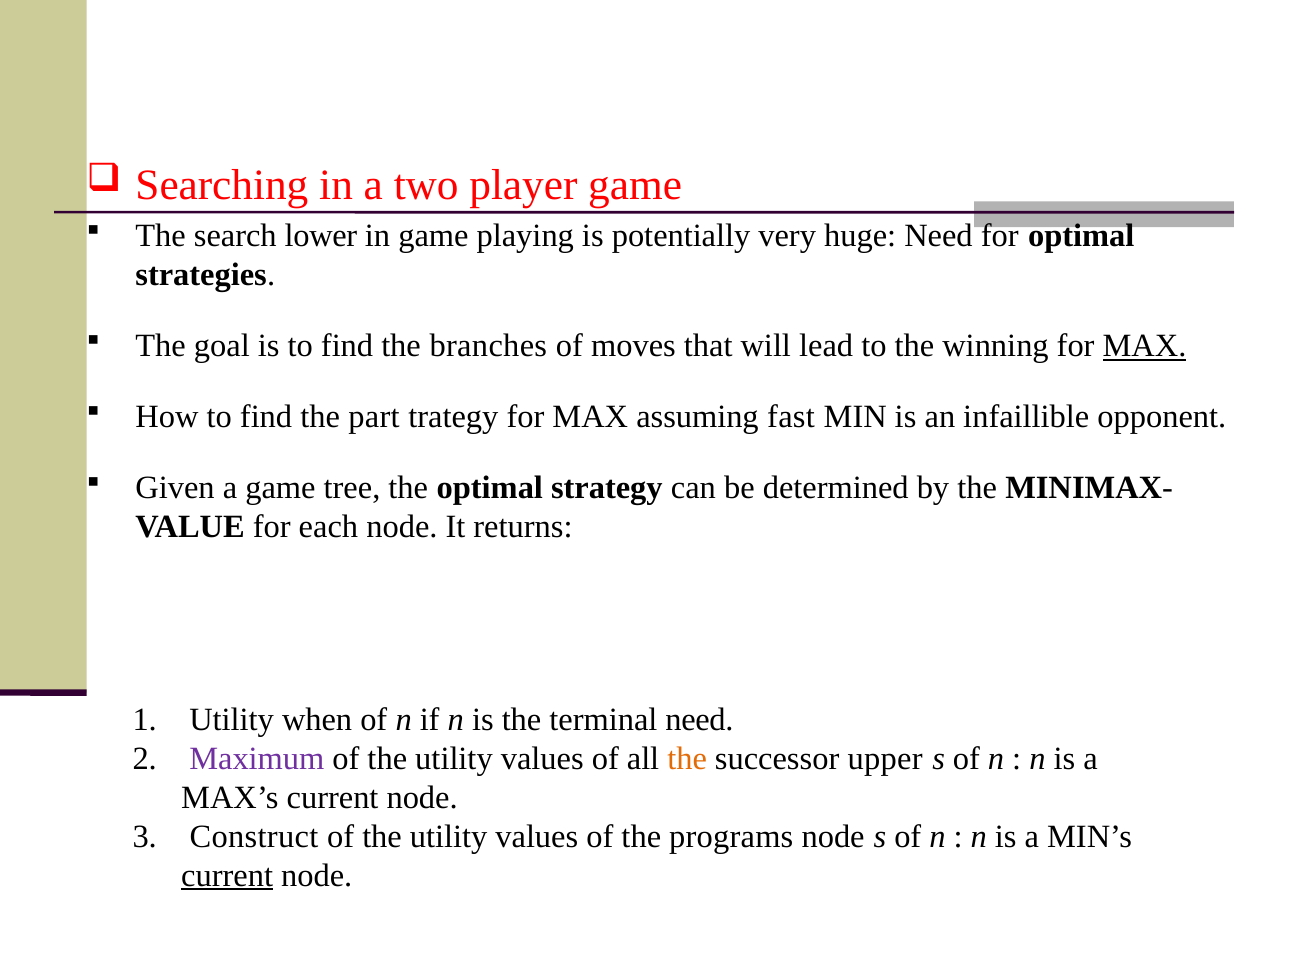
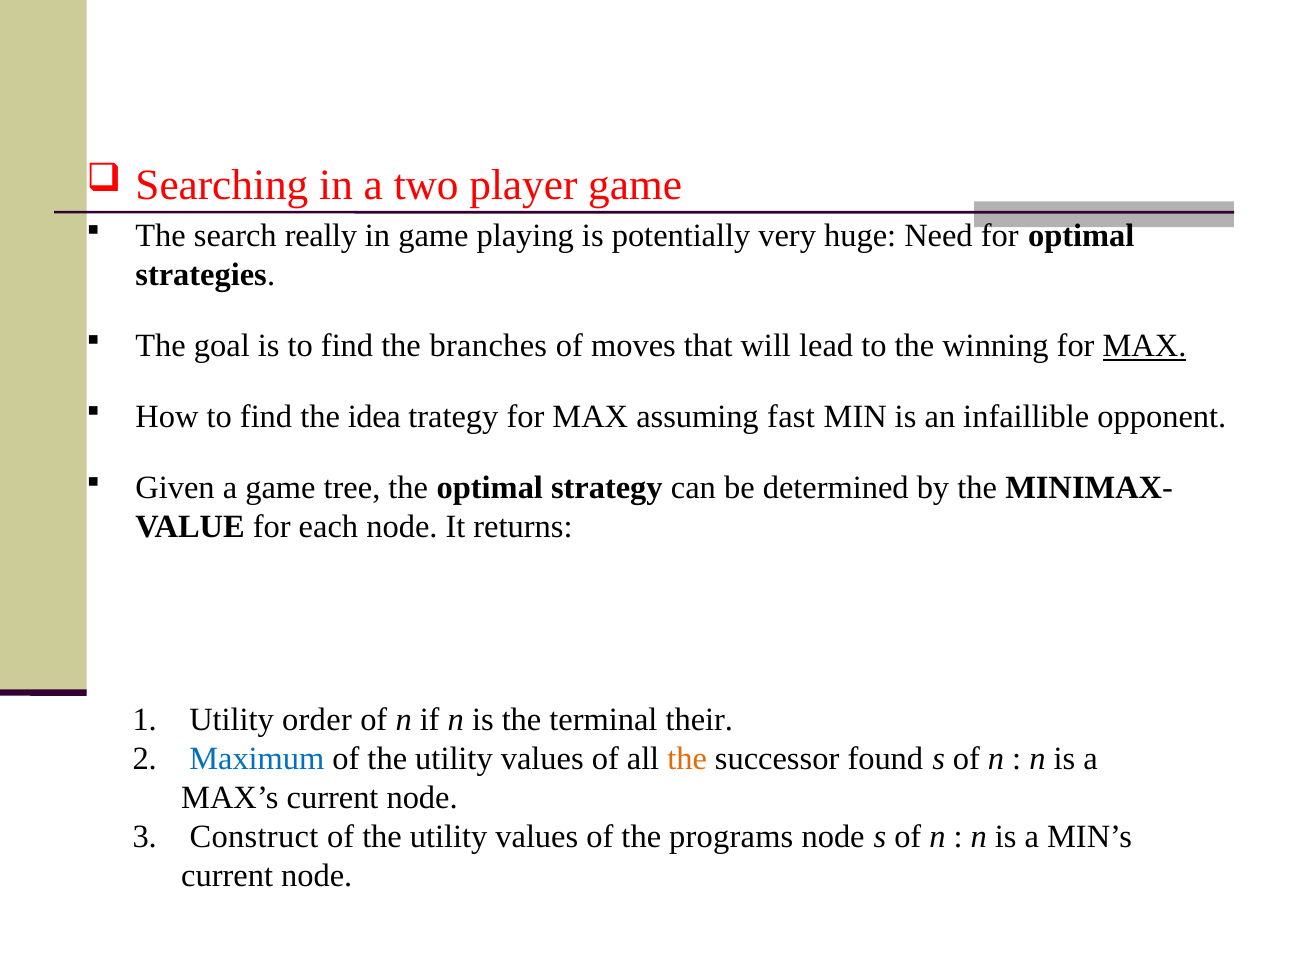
lower: lower -> really (321, 236)
part: part -> idea (374, 417)
when: when -> order (317, 720)
terminal need: need -> their (699, 720)
Maximum colour: purple -> blue (257, 759)
upper: upper -> found (885, 759)
current underline: present -> none (227, 876)
